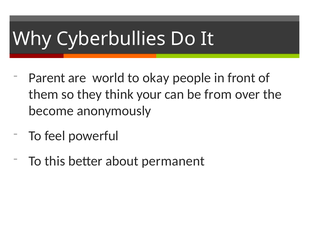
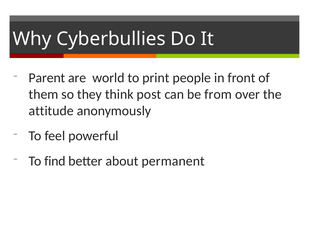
okay: okay -> print (156, 78)
your: your -> post (149, 94)
become: become -> attitude (51, 111)
this: this -> find (55, 161)
